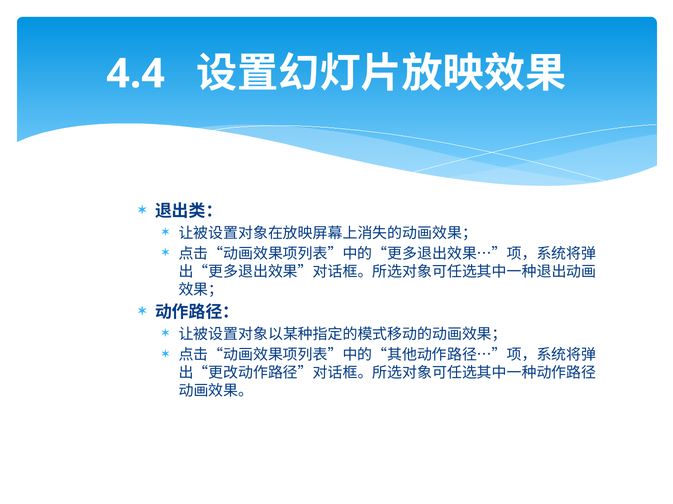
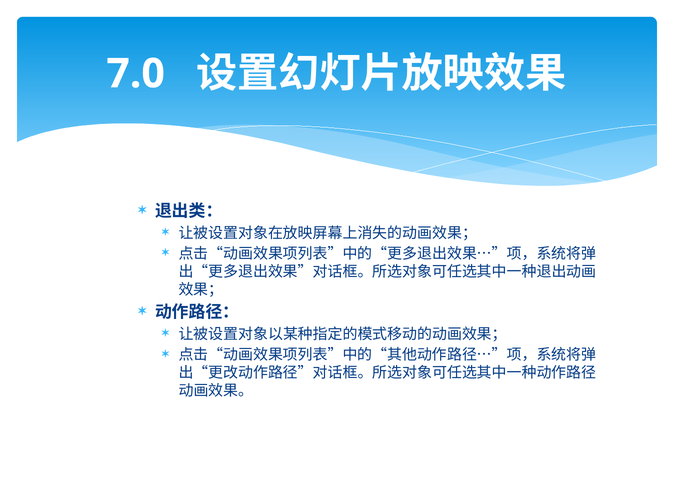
4.4: 4.4 -> 7.0 (136, 74)
